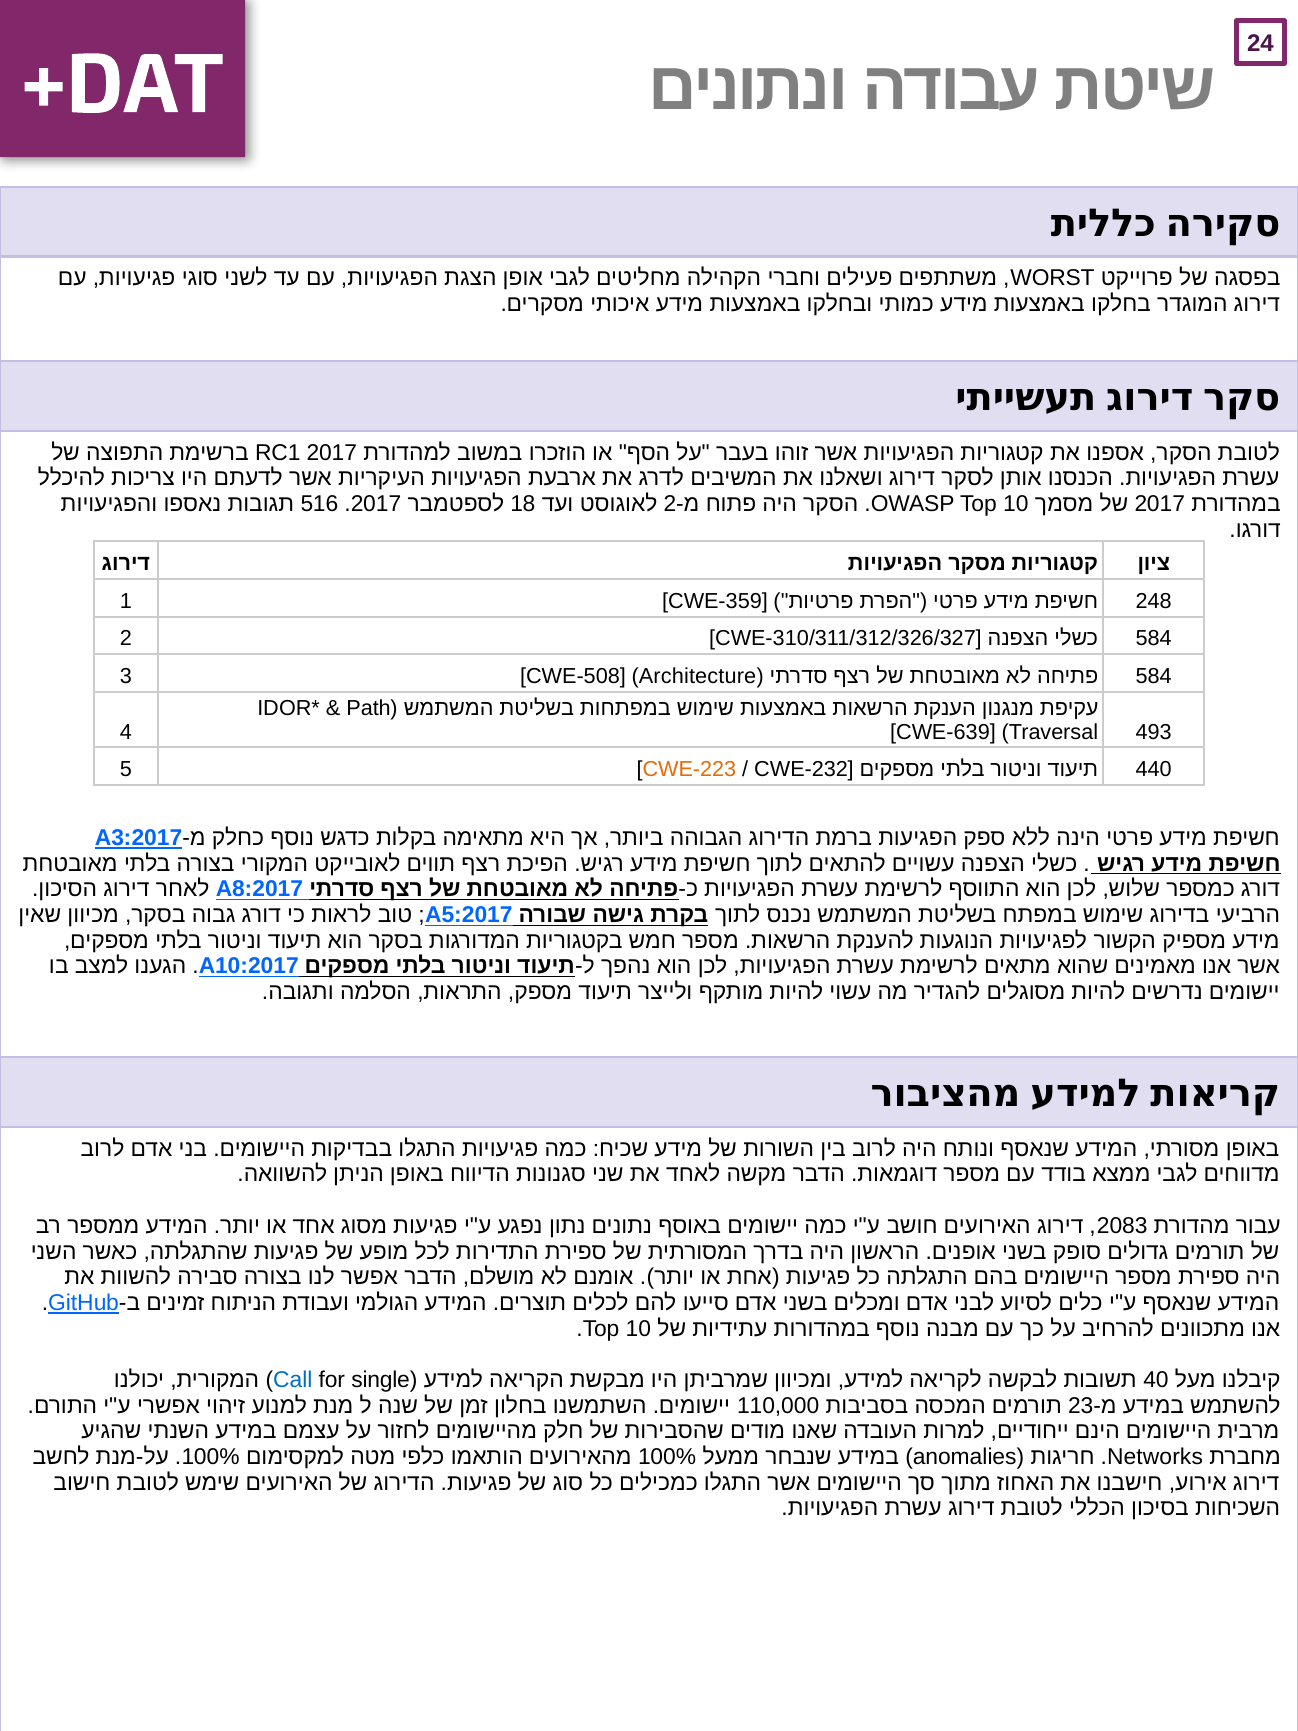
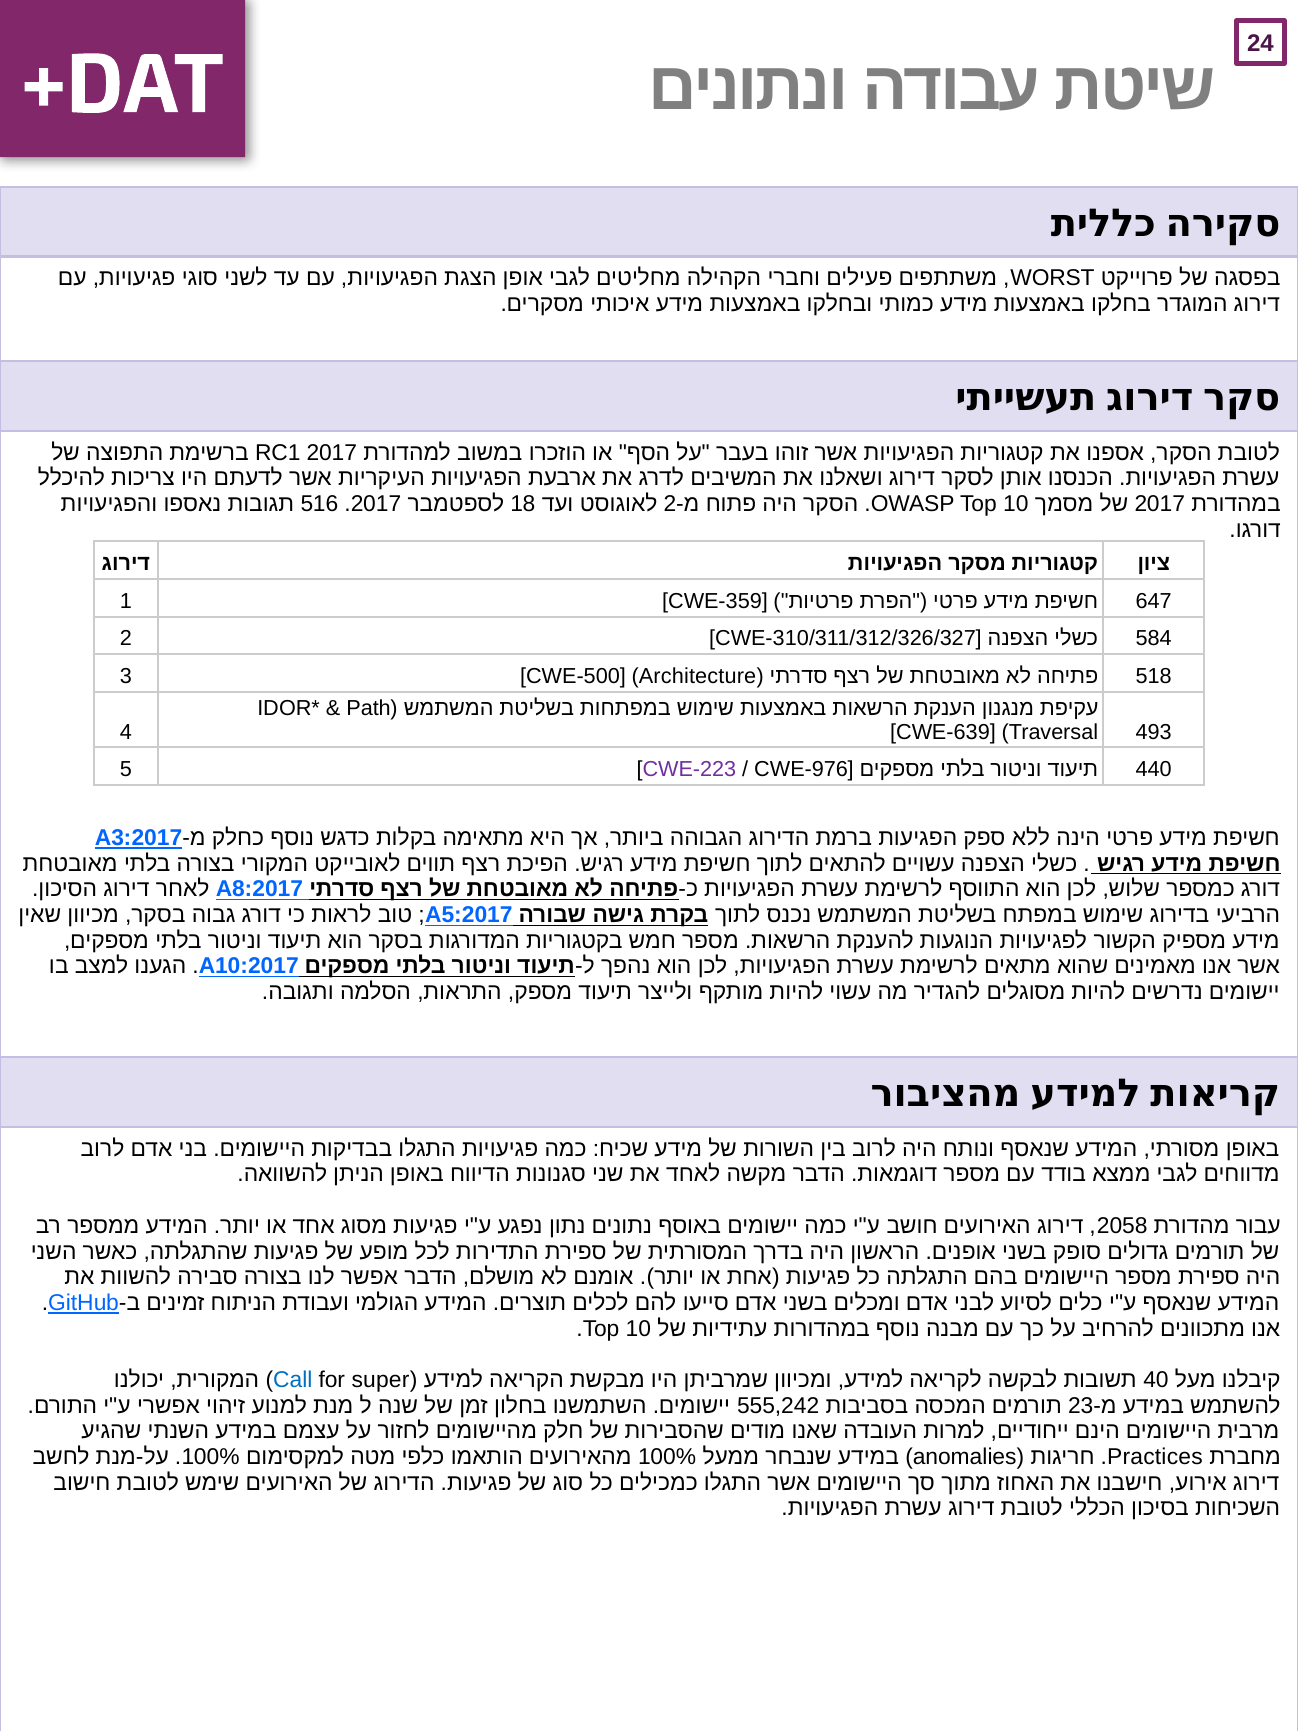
248: 248 -> 647 (1154, 601)
CWE-508: CWE-508 -> CWE-500 (573, 676)
584: 584 -> 518 (1154, 676)
CWE-223 colour: orange -> purple (689, 770)
CWE-232: CWE-232 -> CWE-976 (801, 770)
2083: 2083 -> 2058 (1122, 1226)
single: single -> super (380, 1380)
110,000: 110,000 -> 555,242 (778, 1405)
Networks: Networks -> Practices (1155, 1457)
